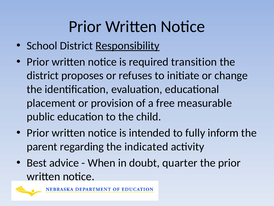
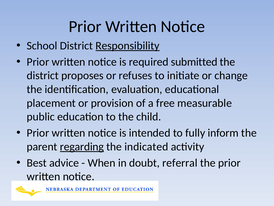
transition: transition -> submitted (194, 62)
regarding underline: none -> present (82, 146)
quarter: quarter -> referral (180, 162)
